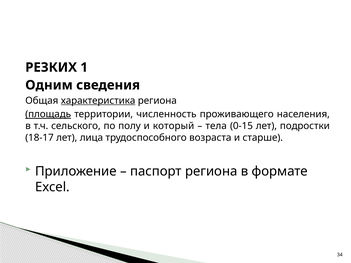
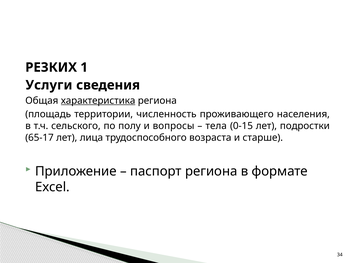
Одним: Одним -> Услуги (49, 85)
площадь underline: present -> none (48, 114)
который: который -> вопросы (174, 126)
18-17: 18-17 -> 65-17 (39, 138)
